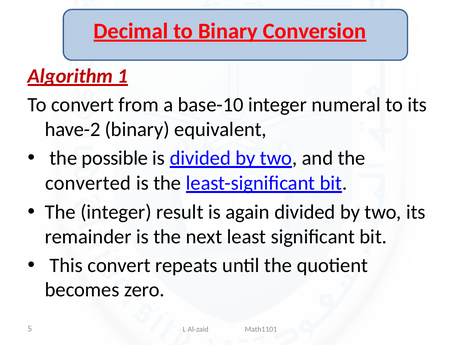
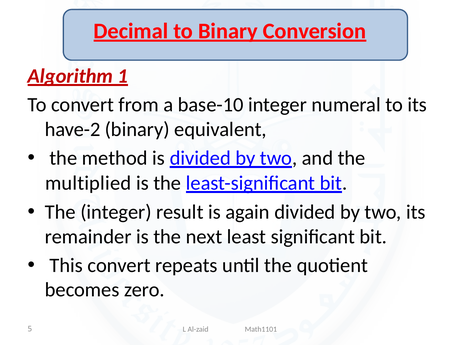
possible: possible -> method (115, 158)
converted: converted -> multiplied (88, 183)
